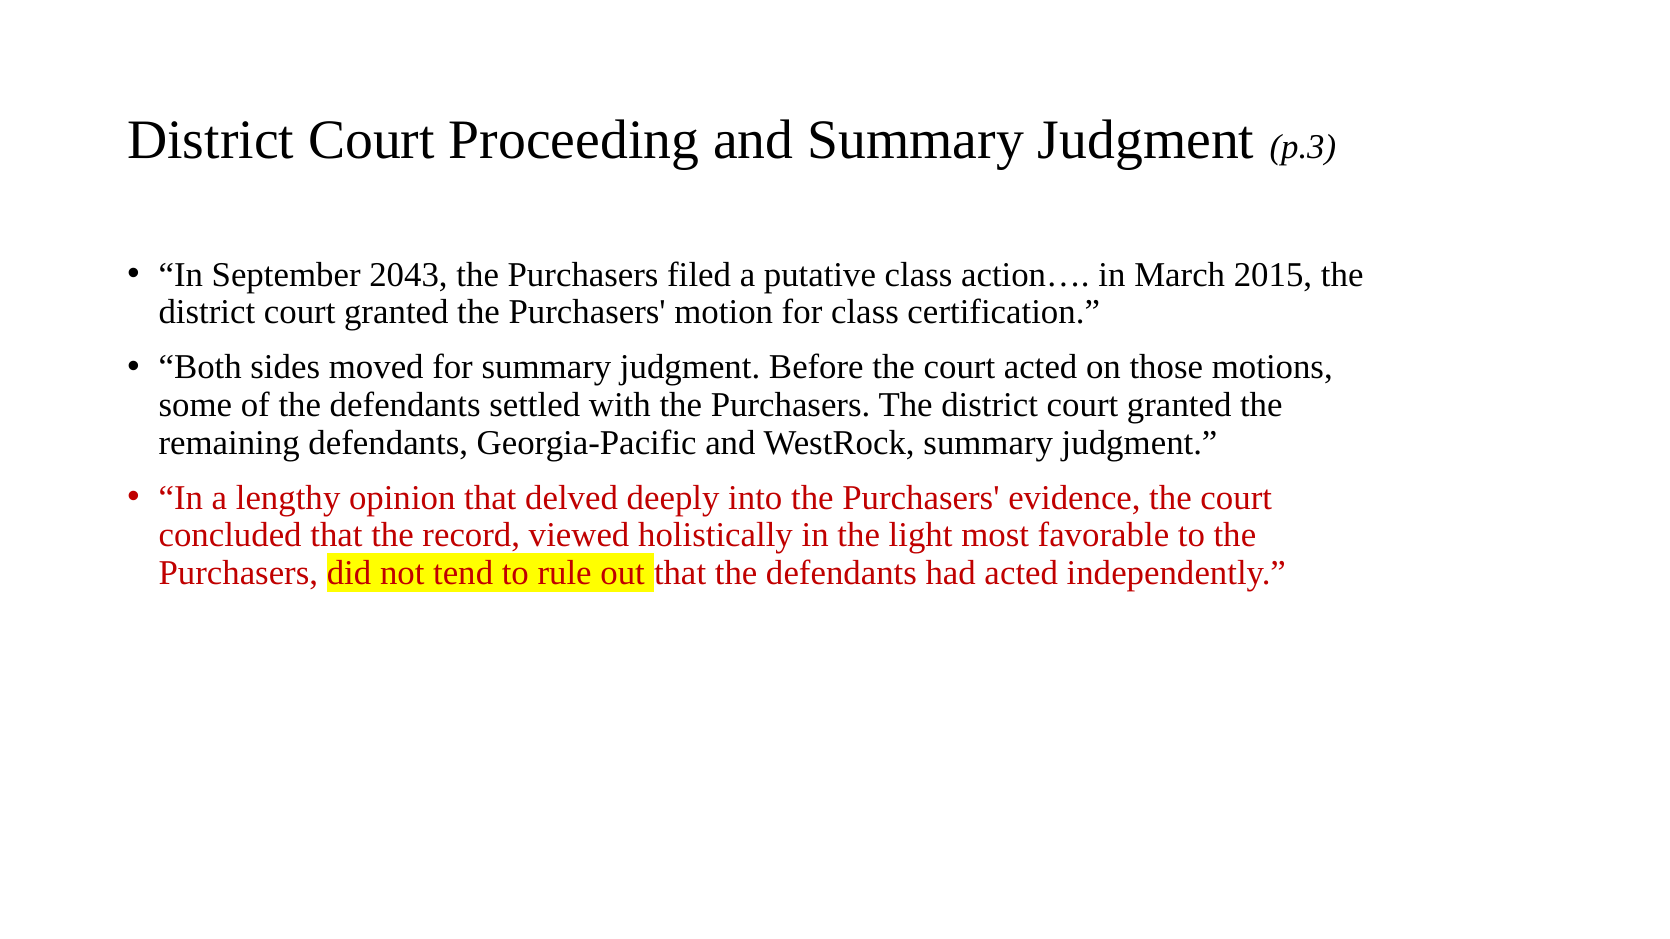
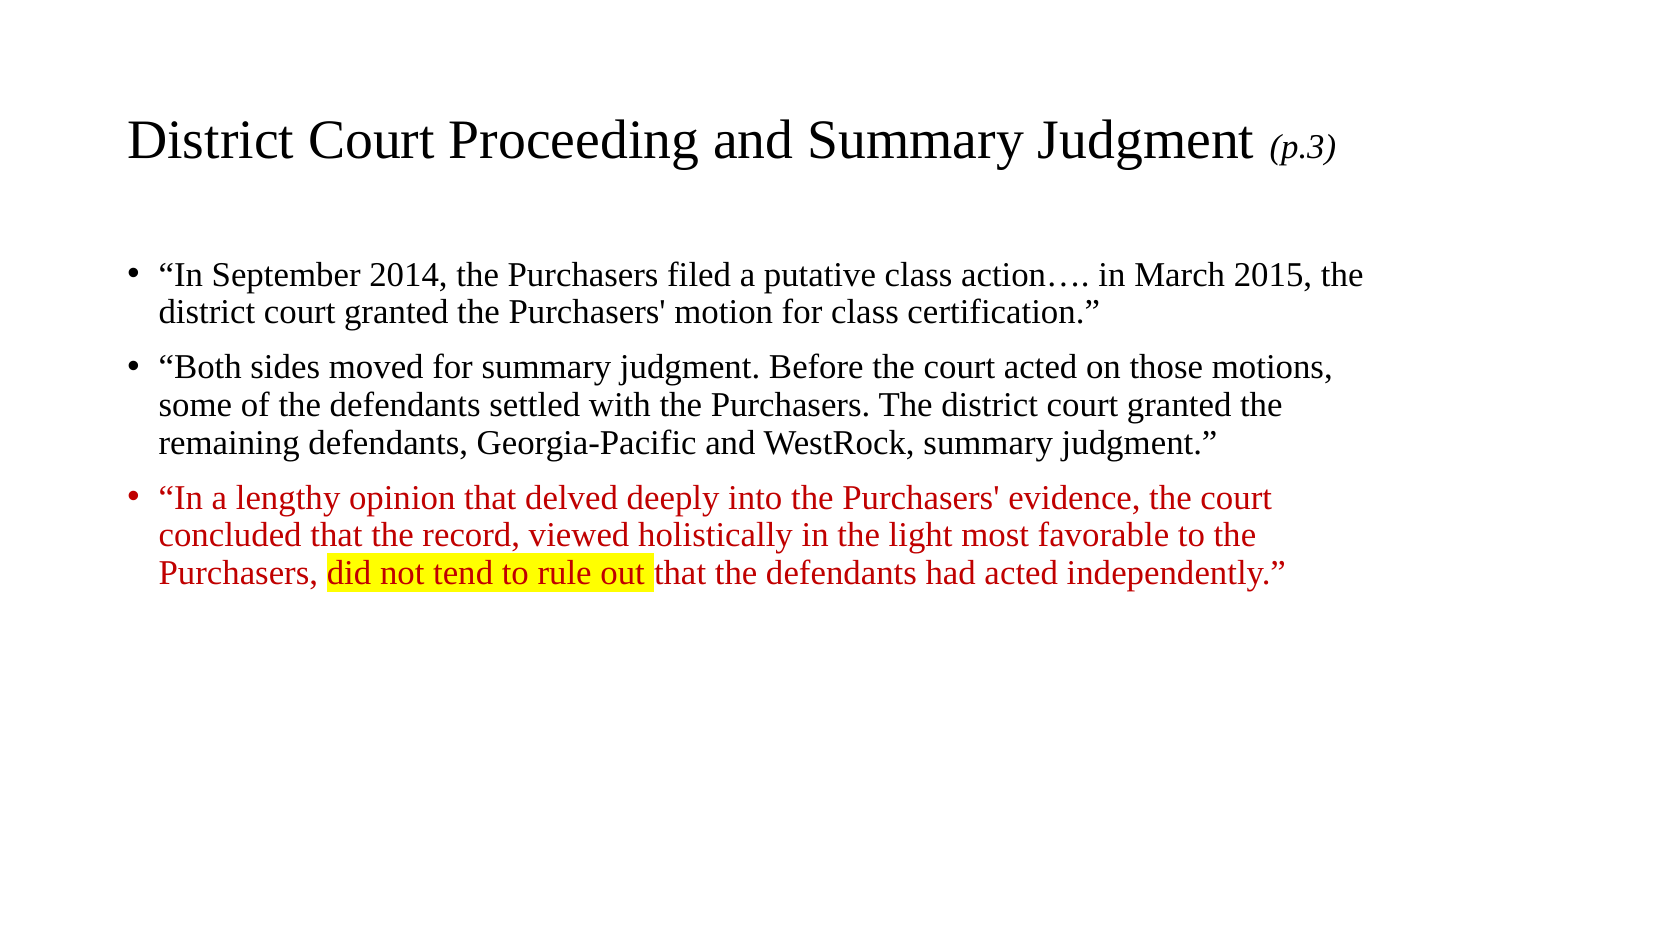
2043: 2043 -> 2014 (408, 275)
